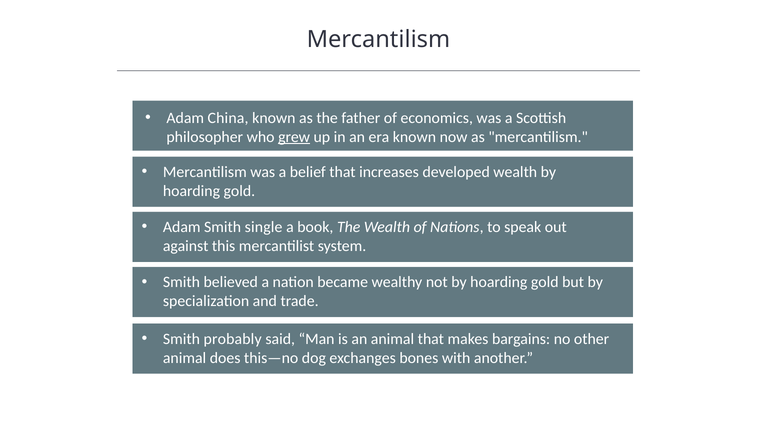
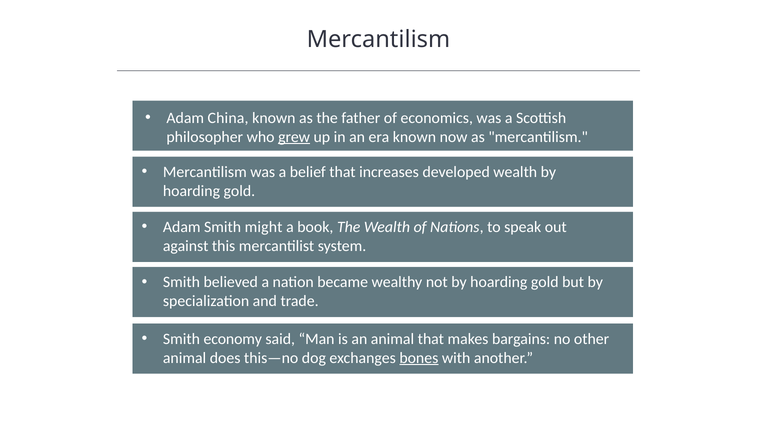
single: single -> might (264, 227)
probably: probably -> economy (233, 339)
bones underline: none -> present (419, 358)
